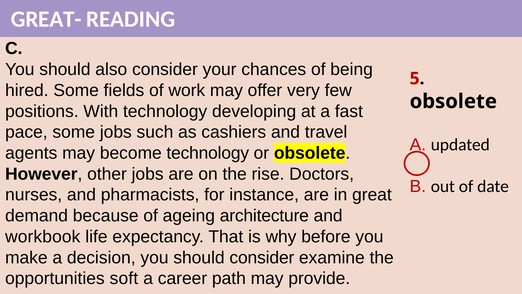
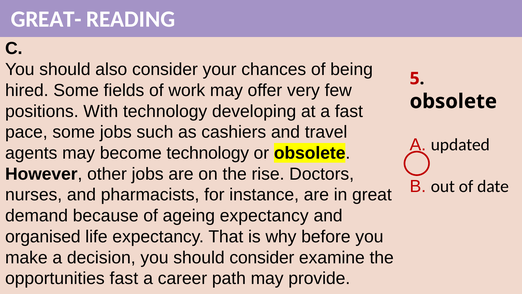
ageing architecture: architecture -> expectancy (264, 216)
workbook: workbook -> organised (43, 236)
opportunities soft: soft -> fast (124, 278)
